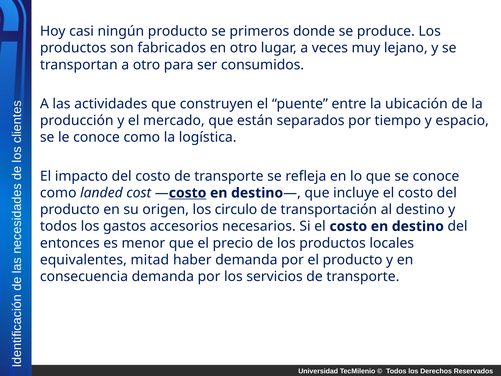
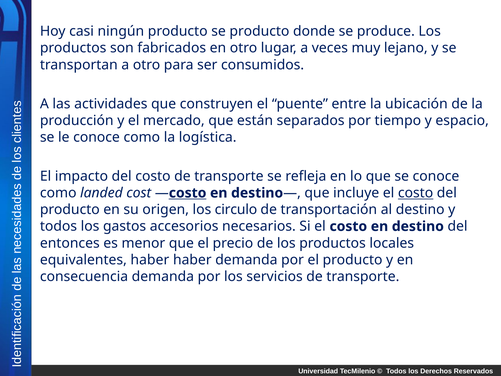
se primeros: primeros -> producto (259, 31)
costo underline: none -> present (416, 193)
equivalentes mitad: mitad -> haber (150, 260)
